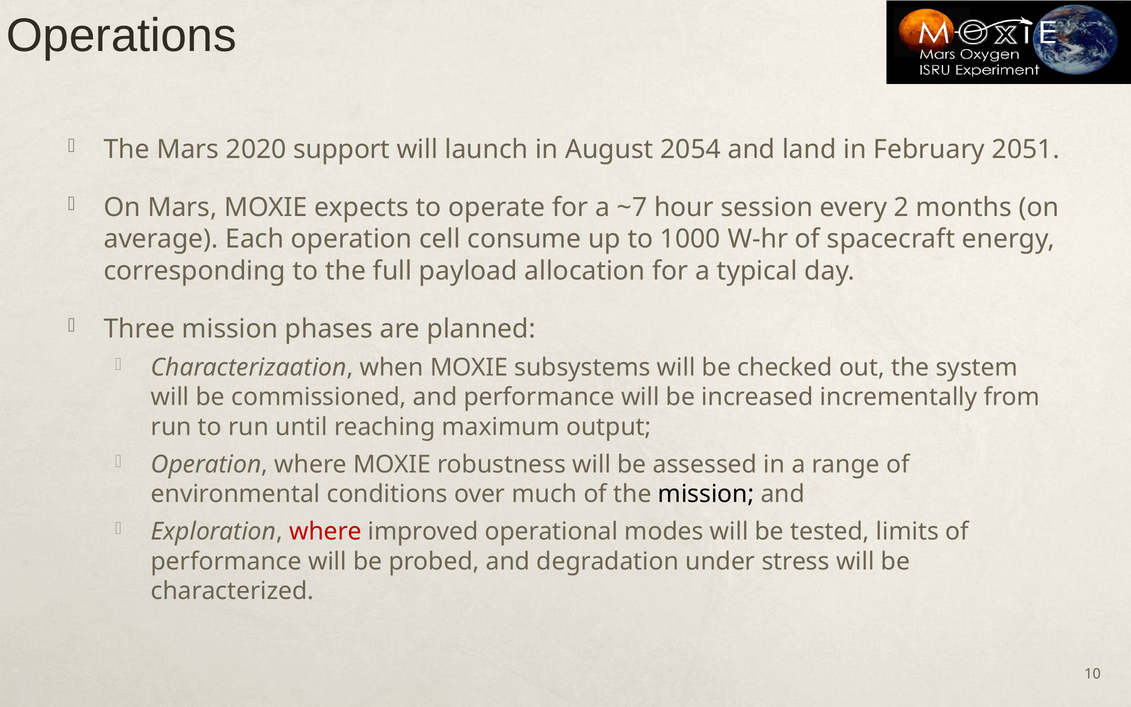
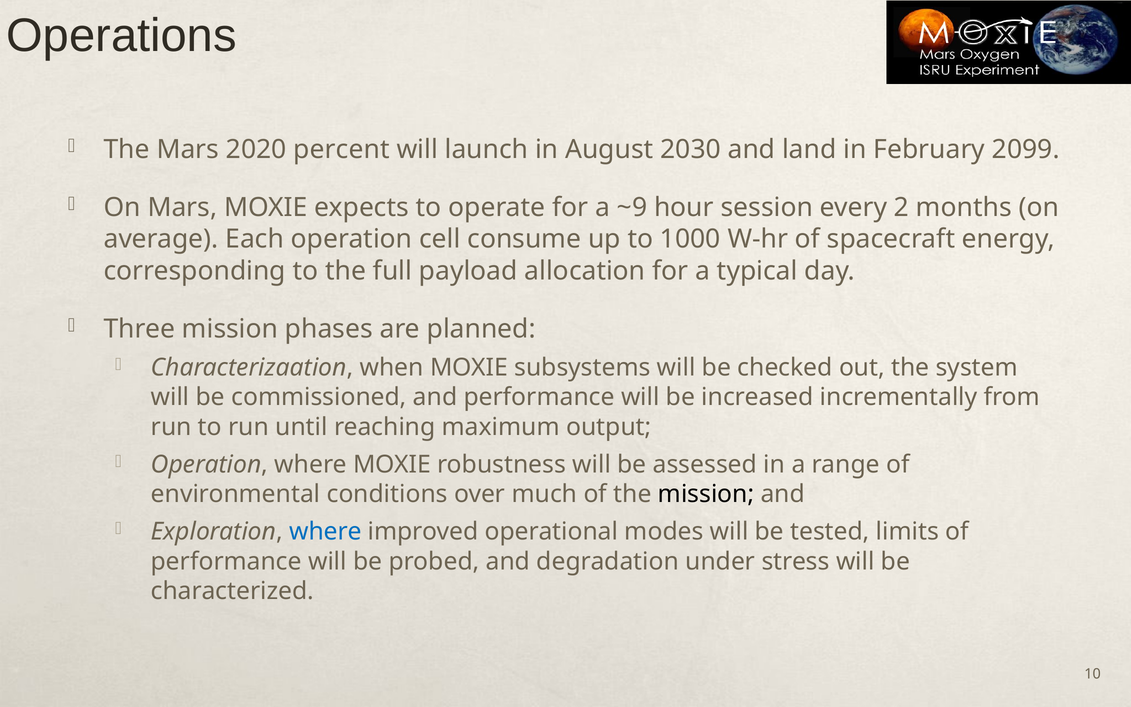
support: support -> percent (342, 149)
2054: 2054 -> 2030 (691, 149)
2051: 2051 -> 2099 (1026, 149)
~7: ~7 -> ~9 (632, 207)
where colour: red -> blue (325, 532)
